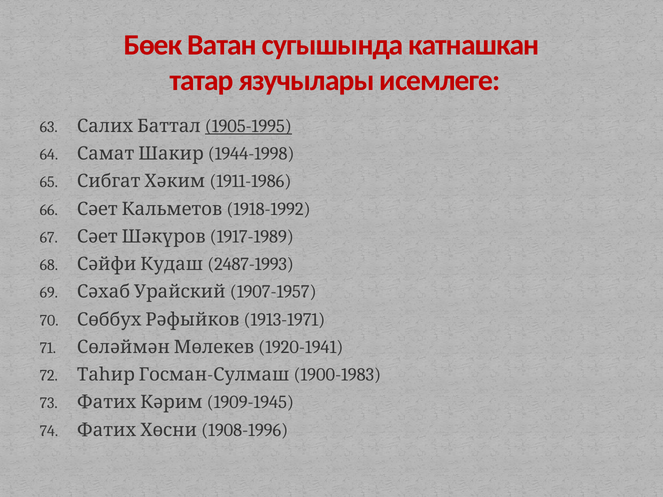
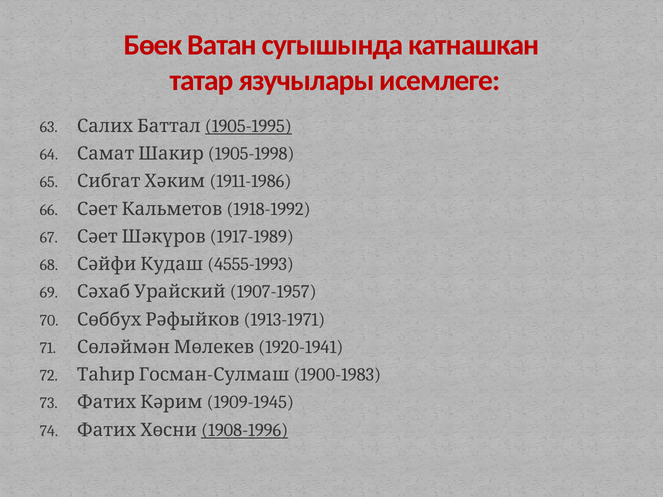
1944-1998: 1944-1998 -> 1905-1998 (251, 154)
2487-1993: 2487-1993 -> 4555-1993 (251, 264)
1908-1996 underline: none -> present (245, 430)
